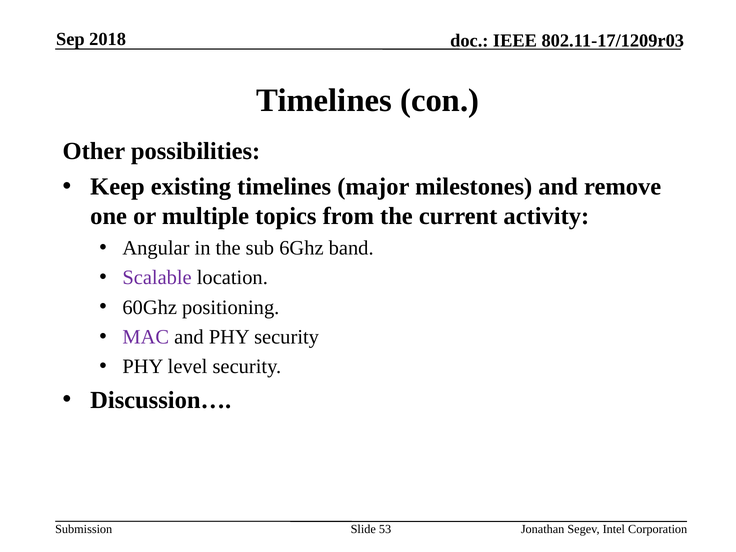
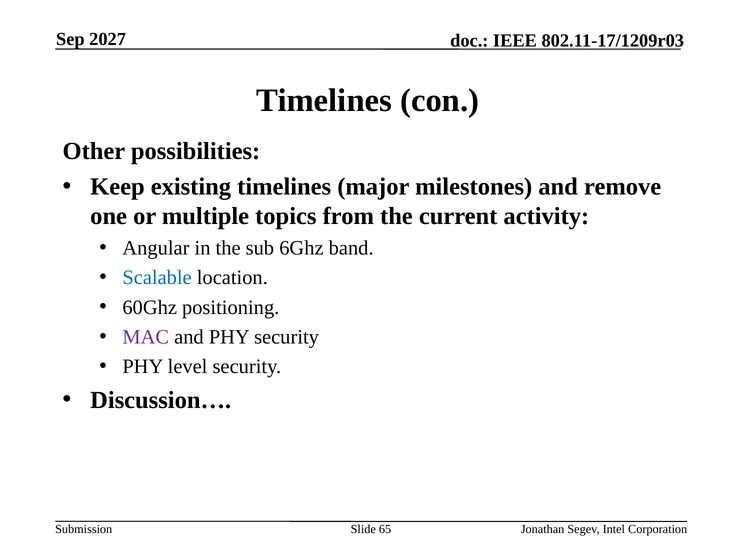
2018: 2018 -> 2027 (108, 39)
Scalable colour: purple -> blue (157, 278)
53: 53 -> 65 (385, 529)
